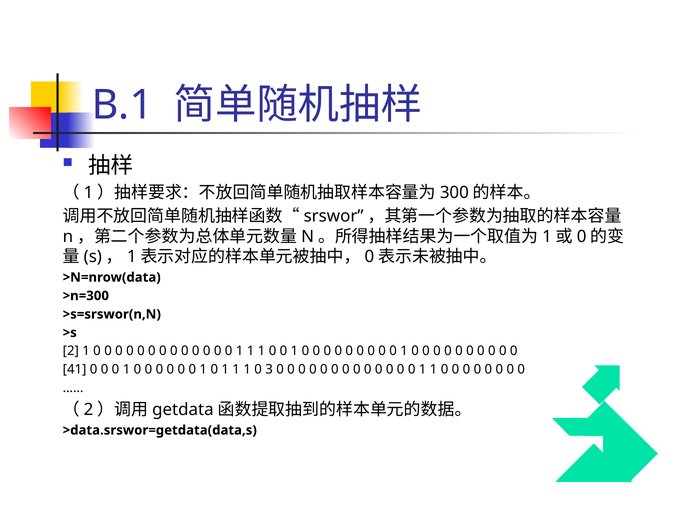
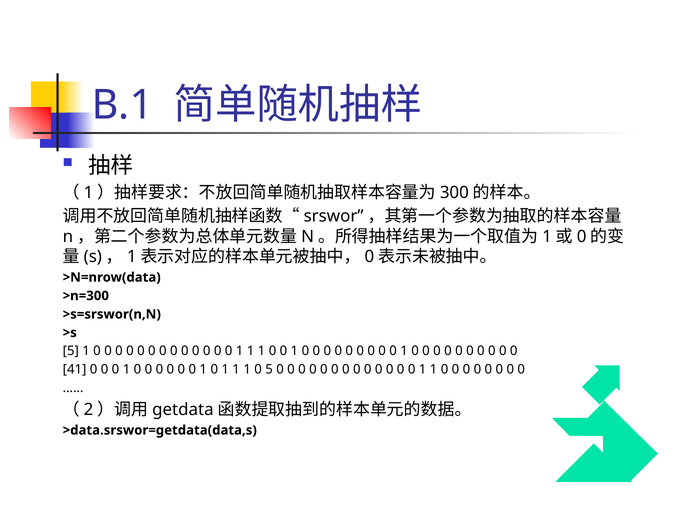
2: 2 -> 5 (71, 351)
0 3: 3 -> 5 (269, 369)
